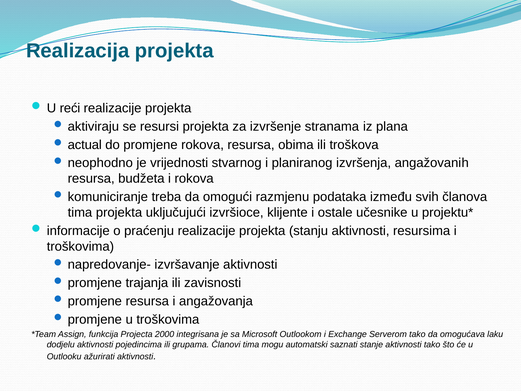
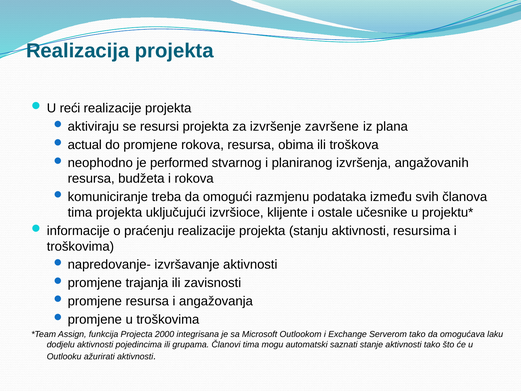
stranama: stranama -> završene (332, 126)
vrijednosti: vrijednosti -> performed (179, 163)
